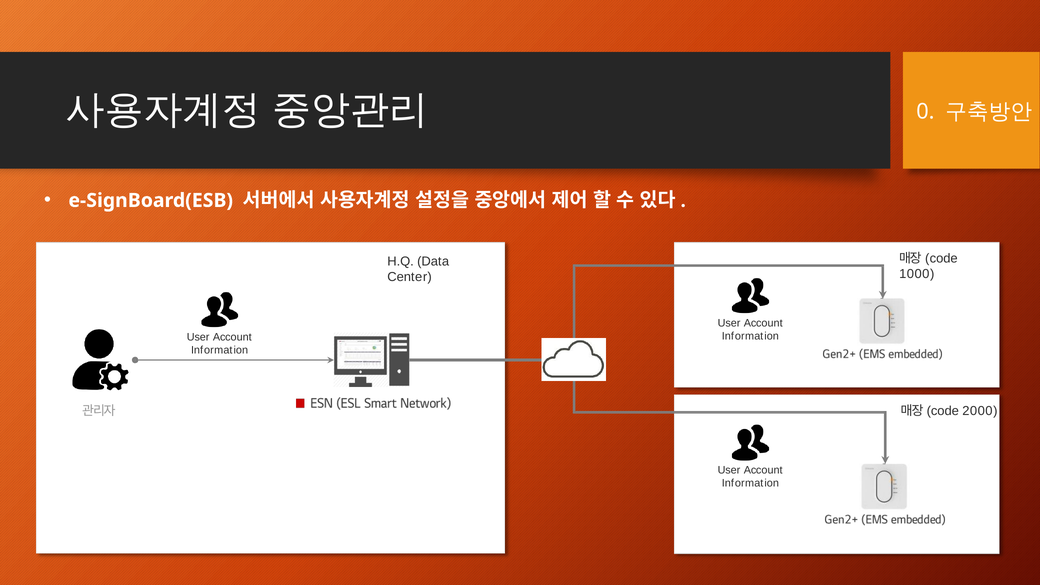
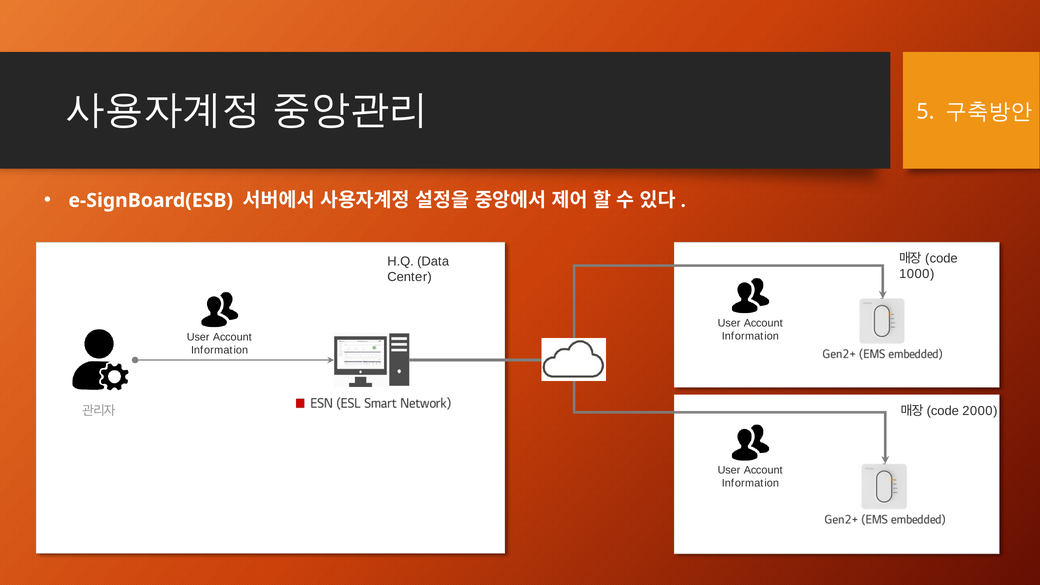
0: 0 -> 5 (925, 112)
